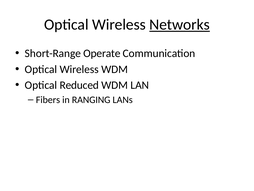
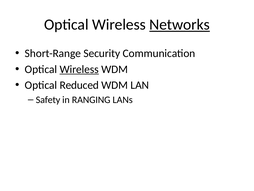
Operate: Operate -> Security (102, 53)
Wireless underline: none -> present (79, 69)
Fibers: Fibers -> Safety (48, 99)
